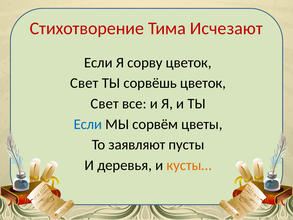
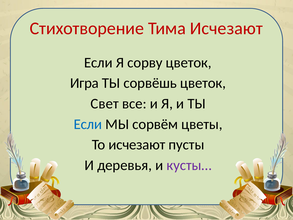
Свет: Свет -> Игра (84, 83)
То заявляют: заявляют -> исчезают (137, 145)
кусты… colour: orange -> purple (189, 165)
